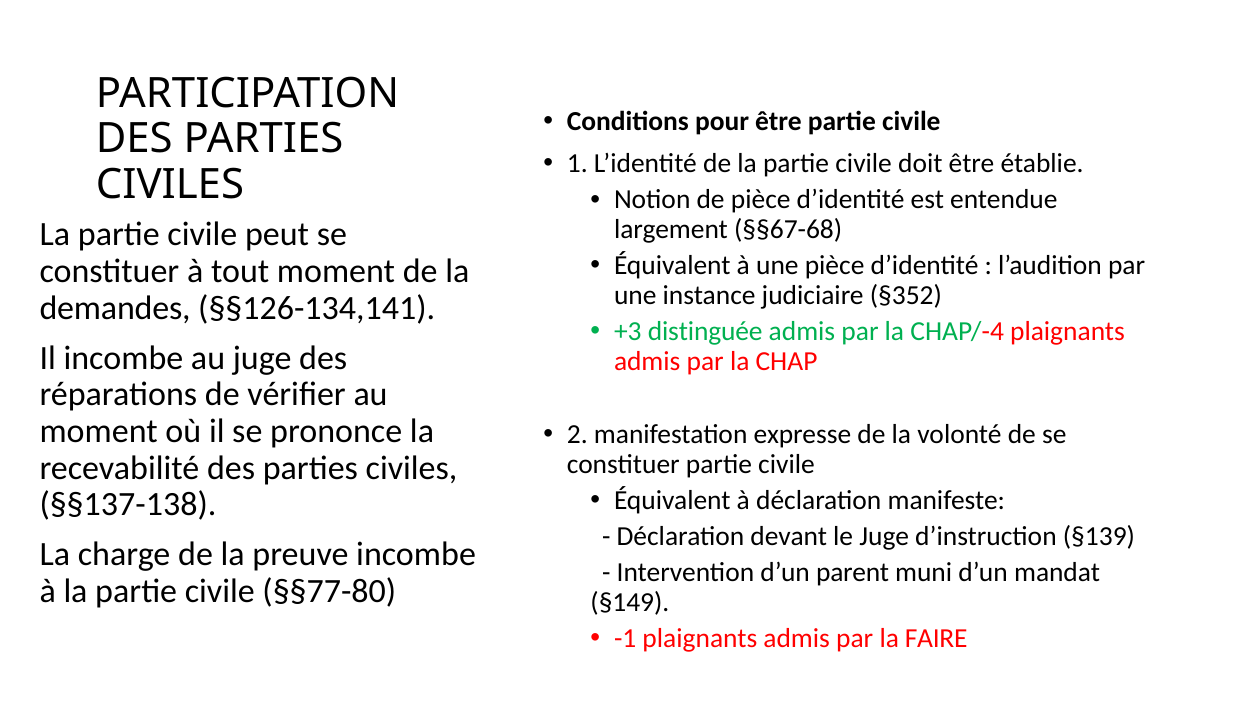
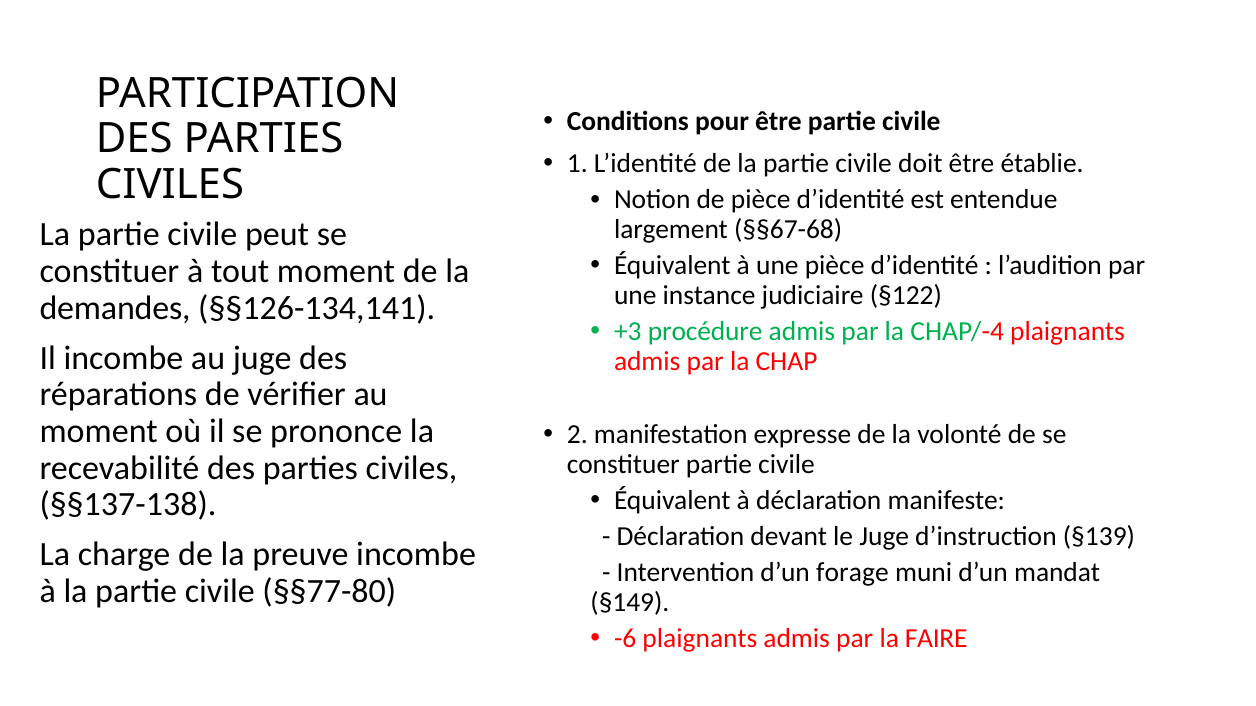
§352: §352 -> §122 (906, 296)
distinguée: distinguée -> procédure (705, 332)
parent: parent -> forage (852, 573)
-1: -1 -> -6 (625, 639)
